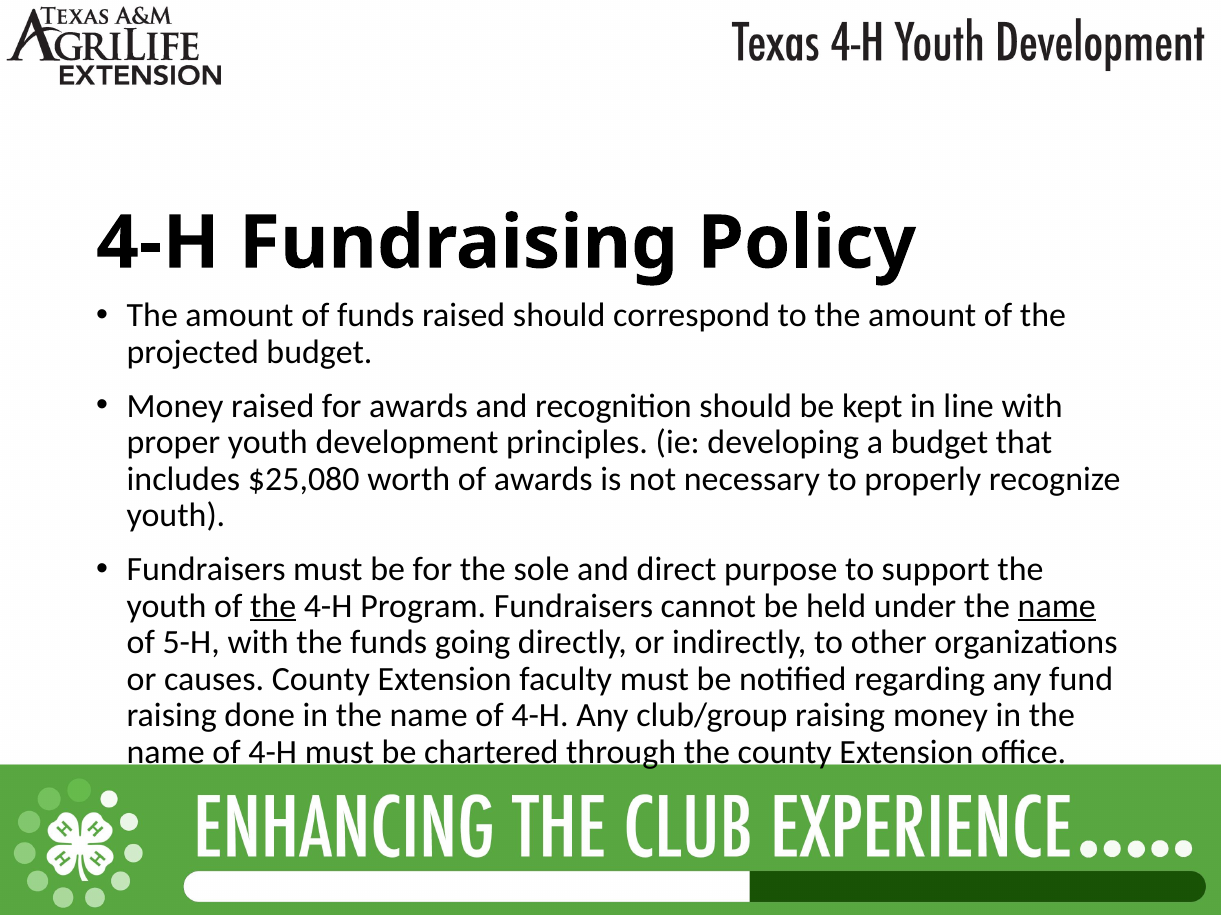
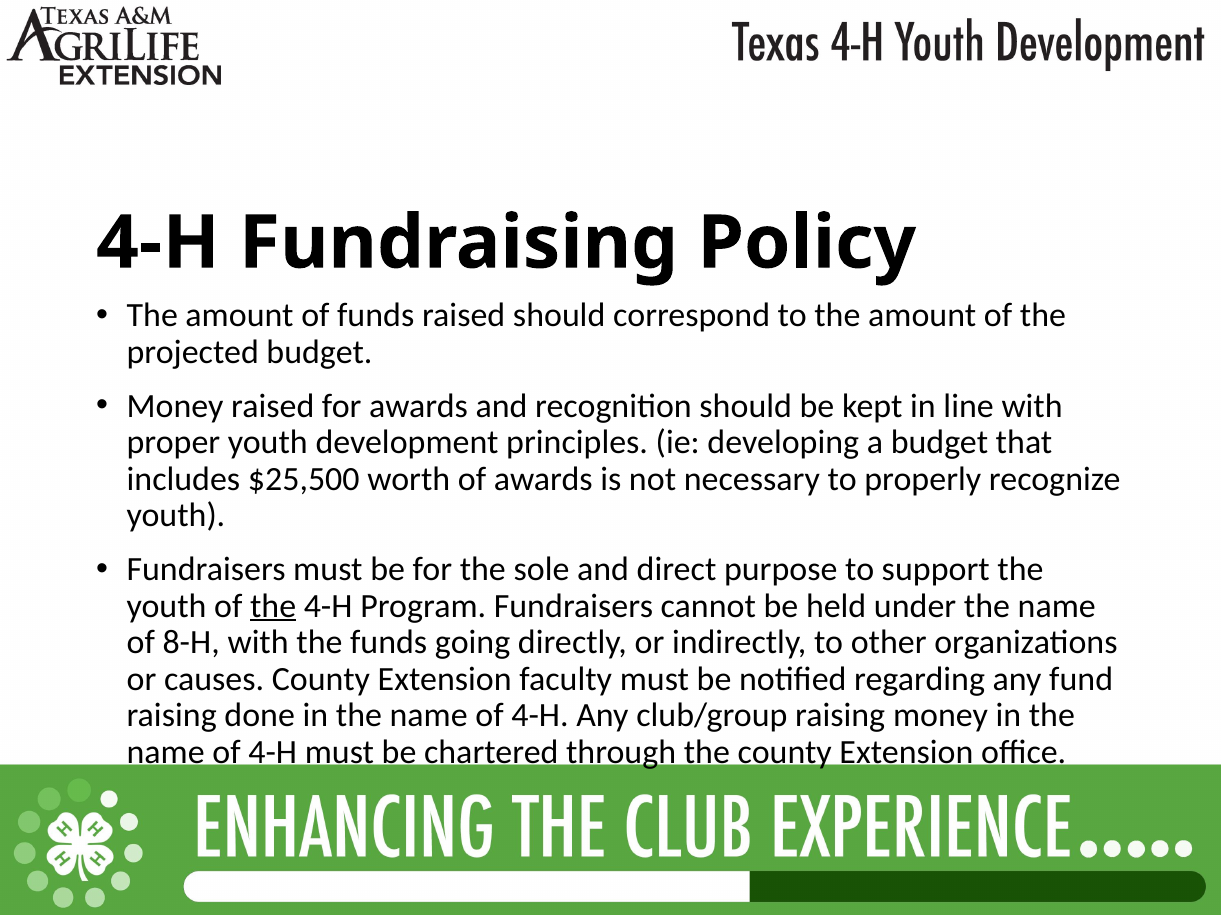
$25,080: $25,080 -> $25,500 (304, 479)
name underline: present -> none (1057, 606)
5-H: 5-H -> 8-H (191, 643)
